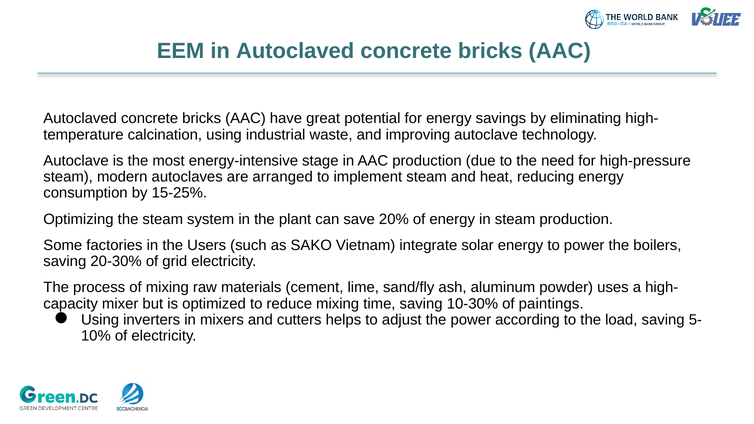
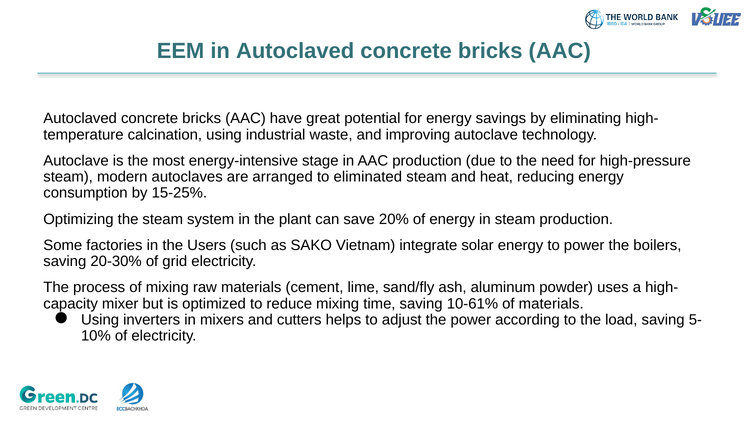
implement: implement -> eliminated (368, 177)
10-30%: 10-30% -> 10-61% (472, 304)
of paintings: paintings -> materials (551, 304)
